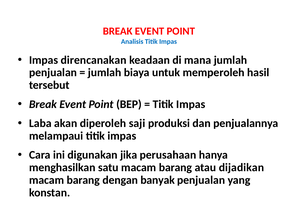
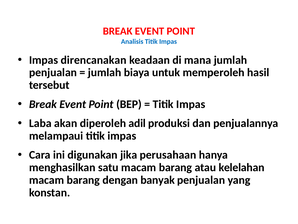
saji: saji -> adil (137, 123)
dijadikan: dijadikan -> kelelahan (242, 167)
